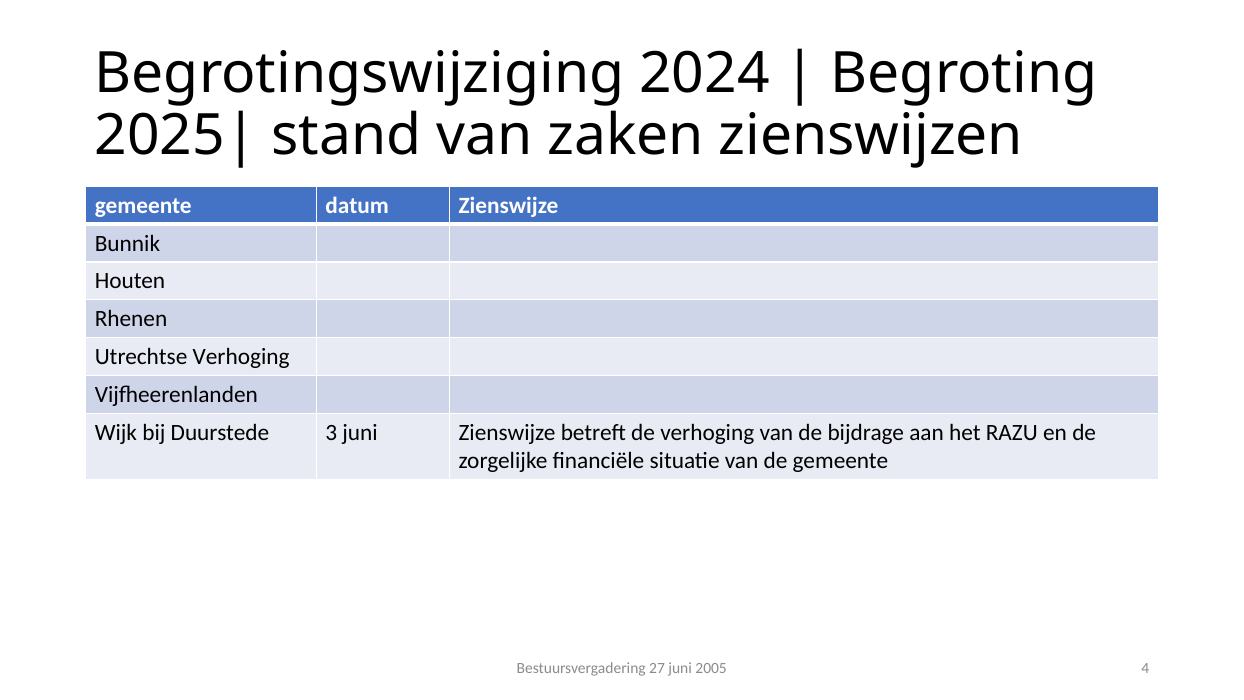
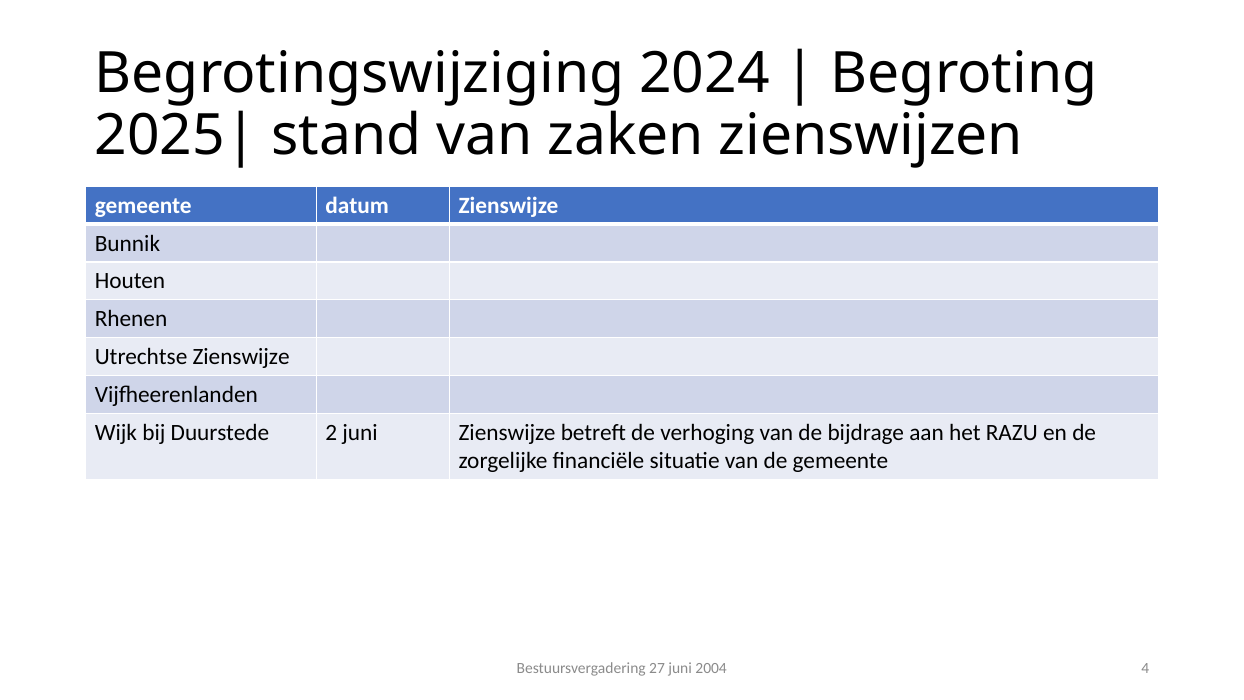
Utrechtse Verhoging: Verhoging -> Zienswijze (241, 357)
3: 3 -> 2 (331, 432)
2005: 2005 -> 2004 (711, 668)
